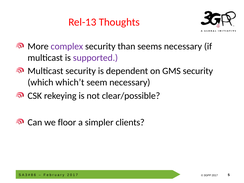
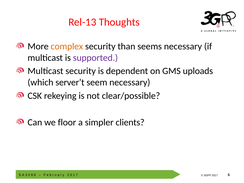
complex colour: purple -> orange (67, 46)
GMS security: security -> uploads (198, 71)
which’t: which’t -> server’t (70, 82)
